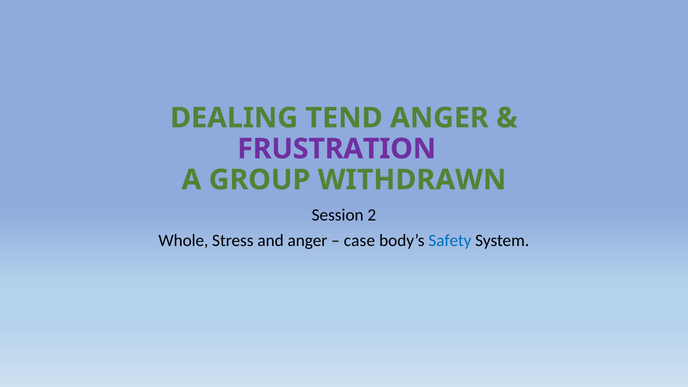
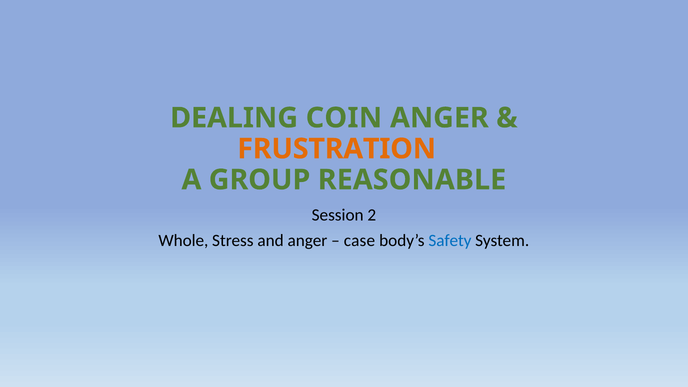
TEND: TEND -> COIN (344, 118)
FRUSTRATION colour: purple -> orange (337, 149)
WITHDRAWN: WITHDRAWN -> REASONABLE (412, 180)
